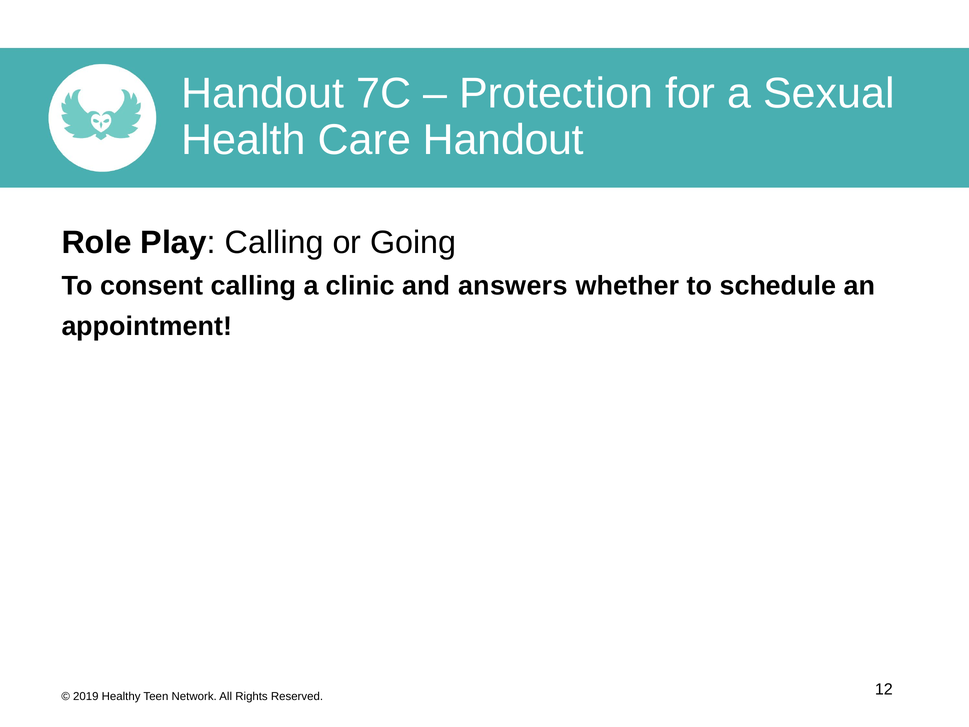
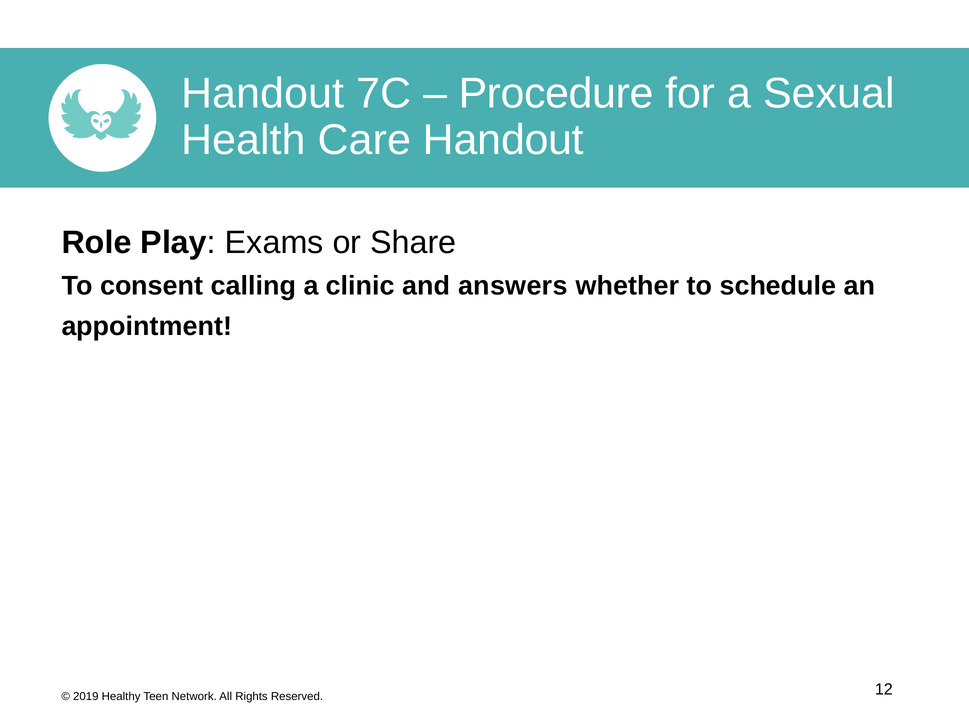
Protection: Protection -> Procedure (556, 94)
Play Calling: Calling -> Exams (274, 242)
Going: Going -> Share (413, 242)
